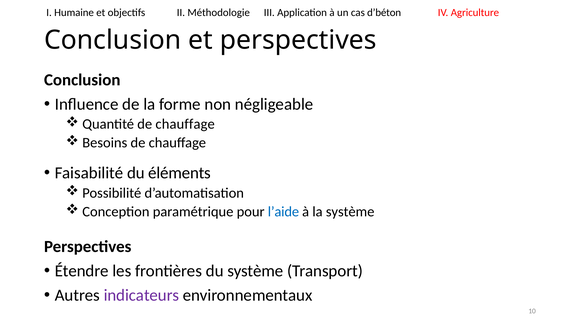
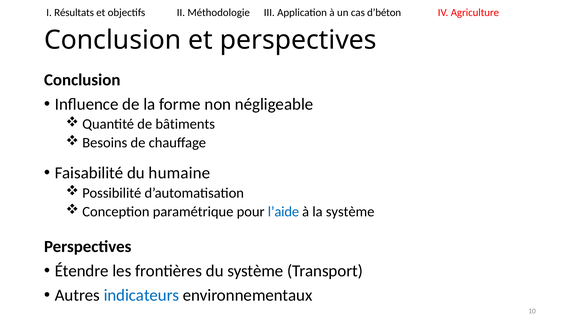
Humaine: Humaine -> Résultats (74, 12)
Quantité de chauffage: chauffage -> bâtiments (185, 124)
éléments: éléments -> humaine (179, 173)
indicateurs colour: purple -> blue (141, 295)
